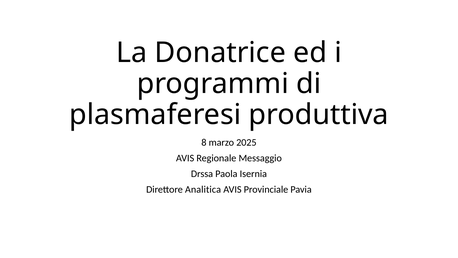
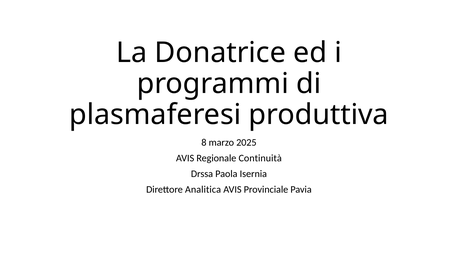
Messaggio: Messaggio -> Continuità (260, 158)
